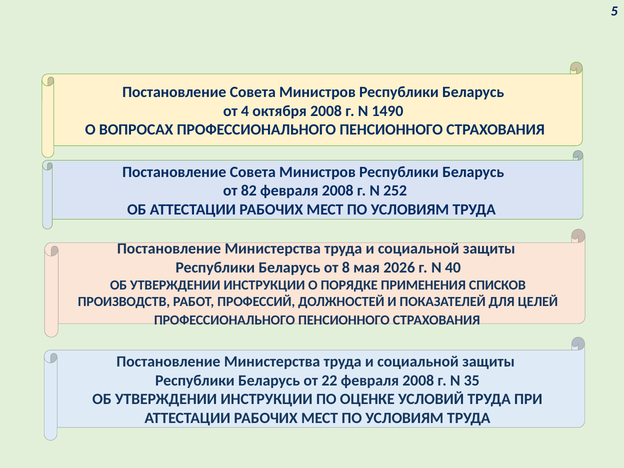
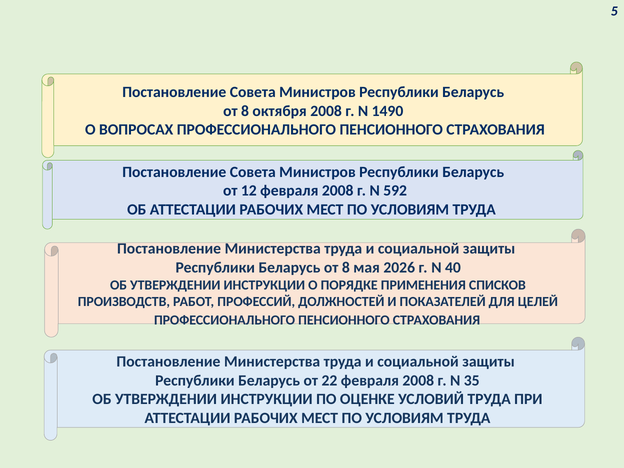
4: 4 -> 8 (245, 111)
82: 82 -> 12 (249, 191)
252: 252 -> 592 (395, 191)
